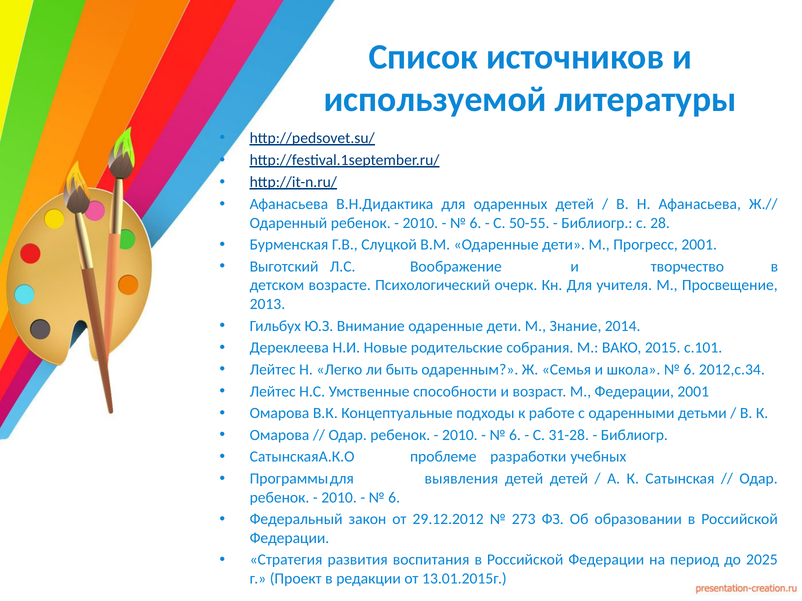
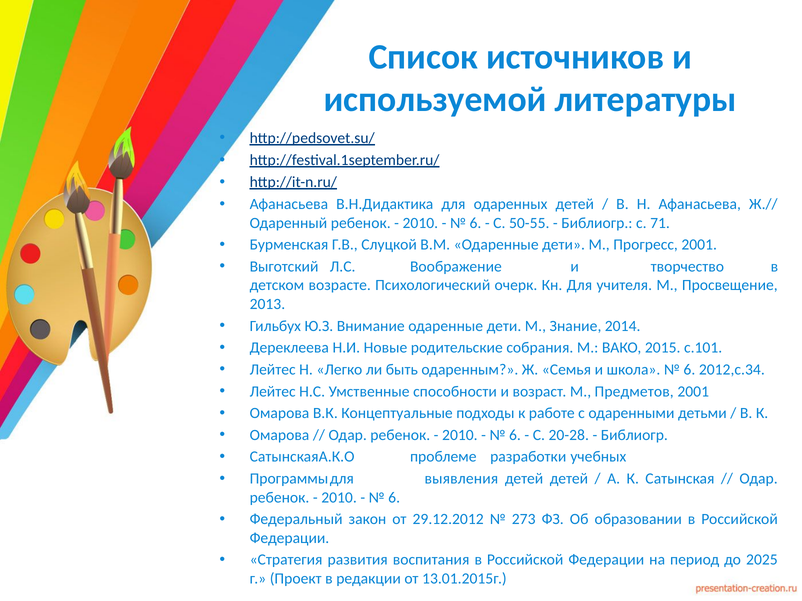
28: 28 -> 71 (660, 223)
М Федерации: Федерации -> Предметов (634, 392)
31-28: 31-28 -> 20-28 (569, 435)
